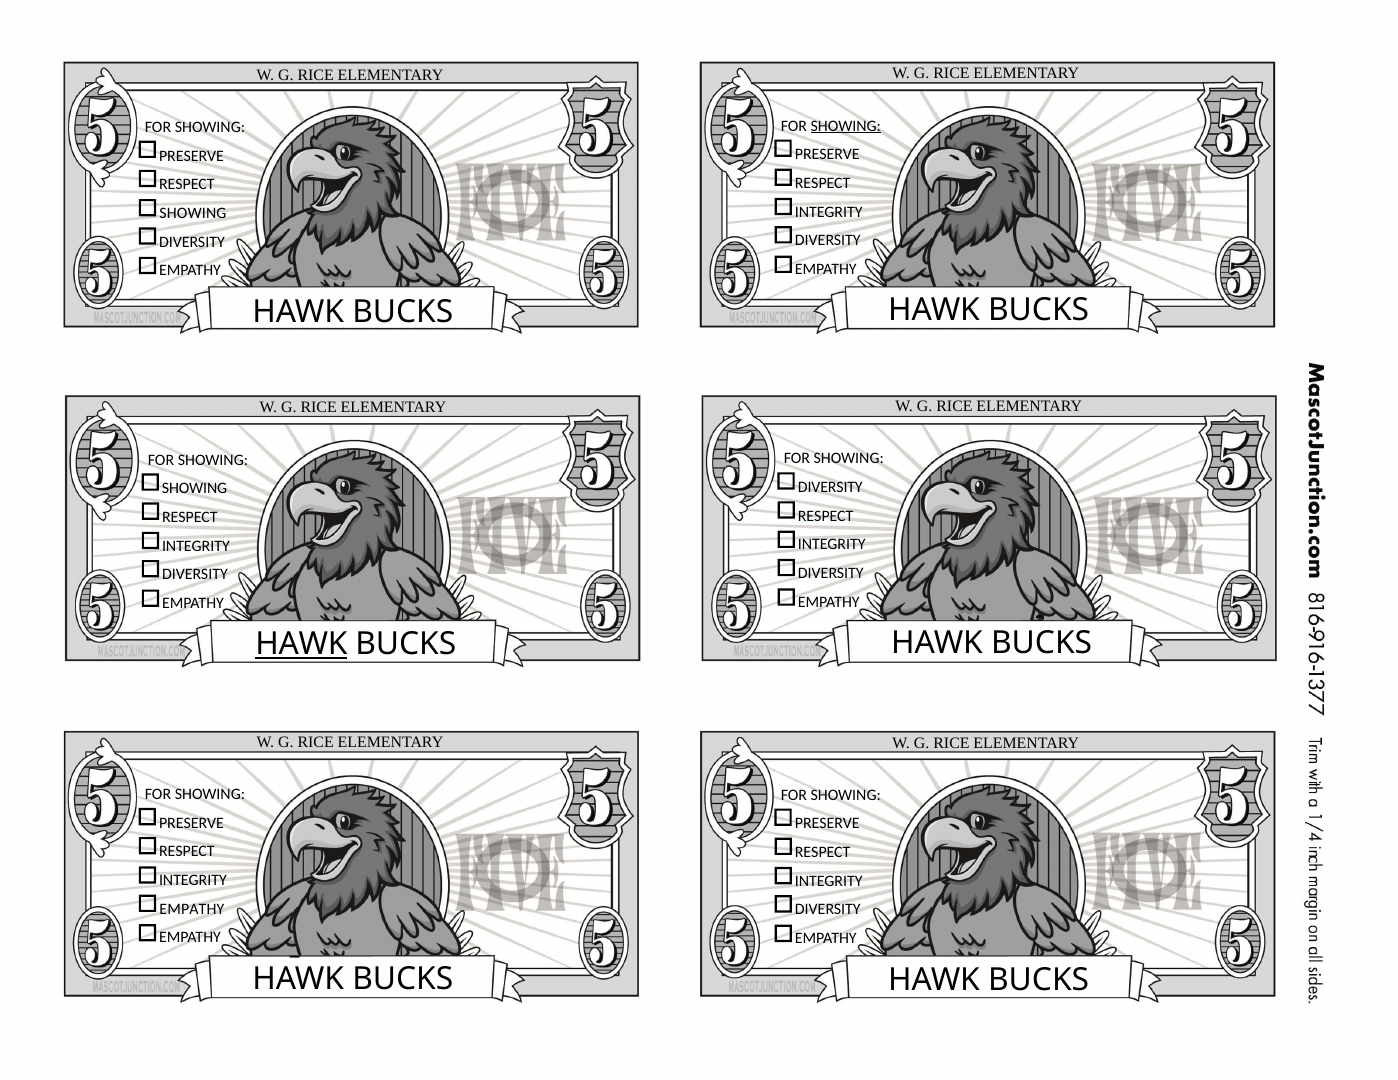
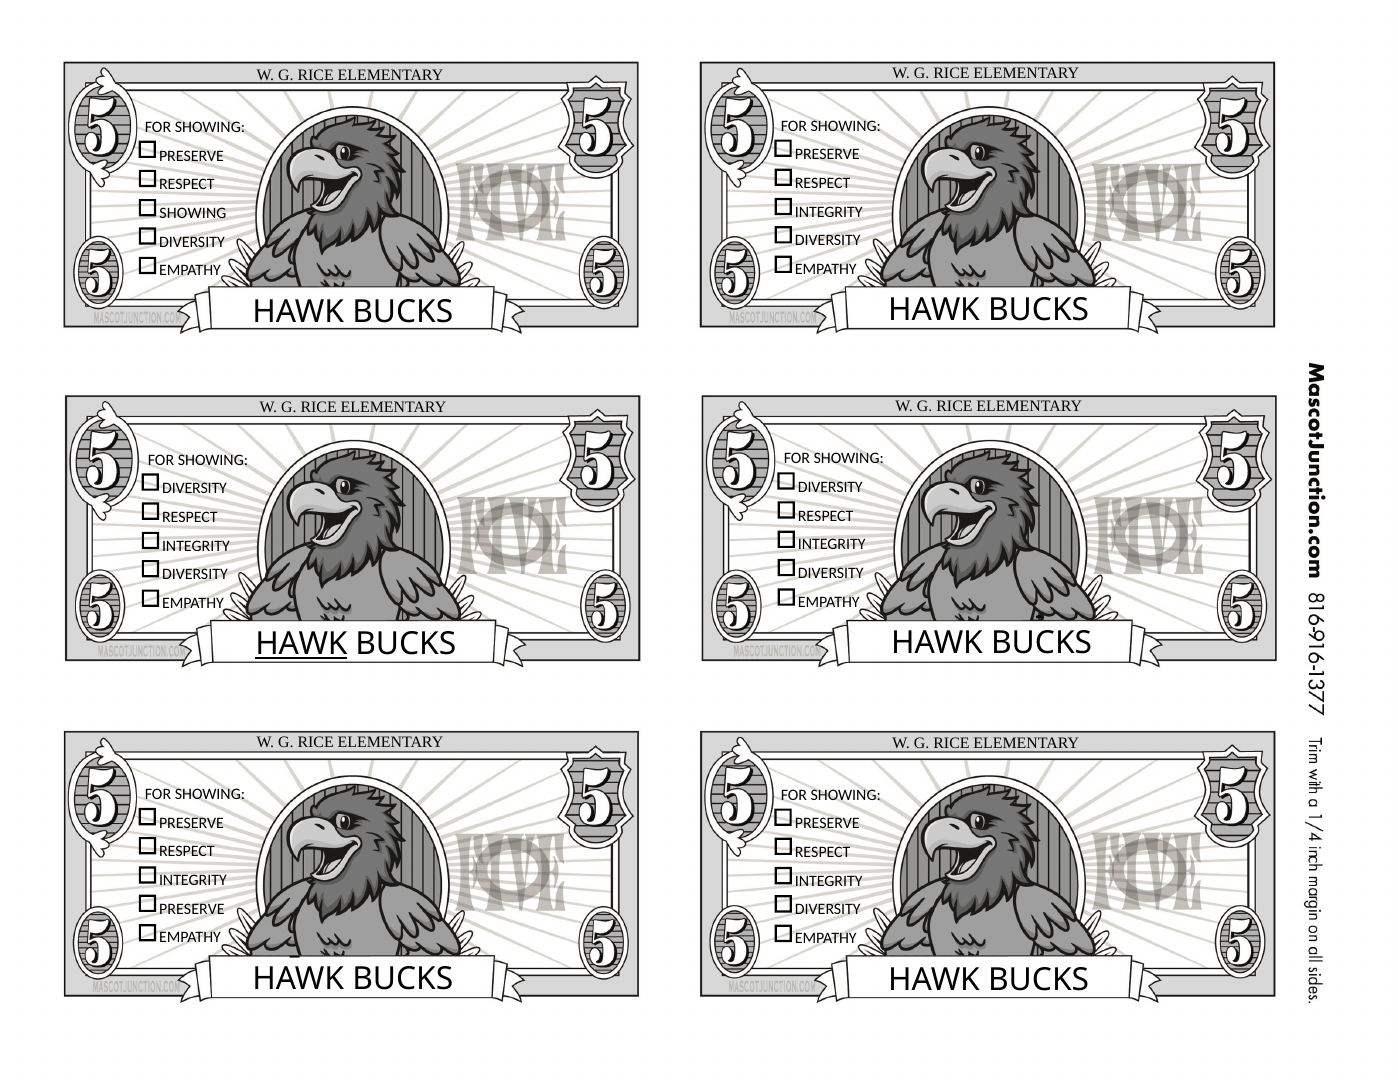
SHOWING underline: present -> none (846, 126)
SHOWING: SHOWING -> DIVERSITY (195, 489)
EMPATHY: EMPATHY -> PRESERVE (192, 909)
